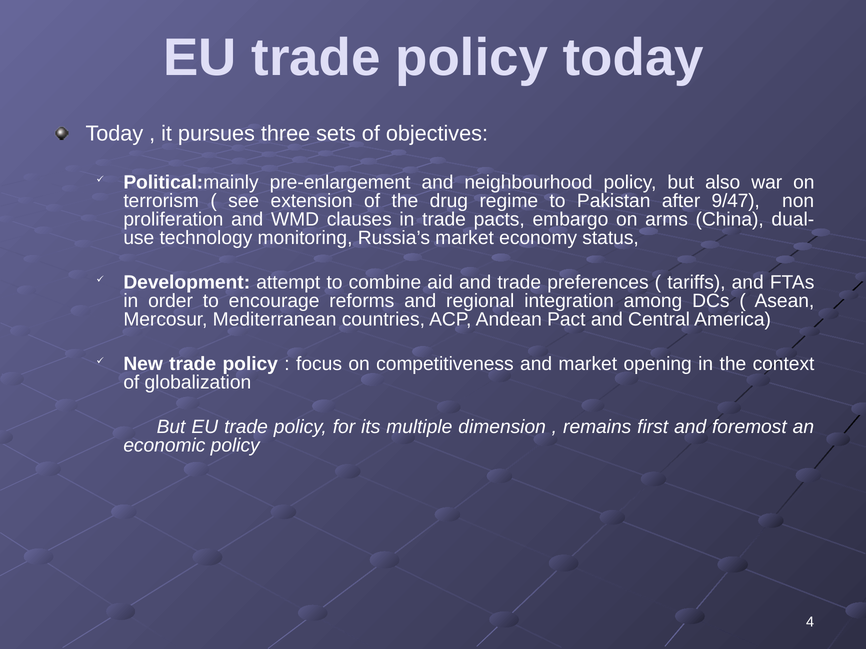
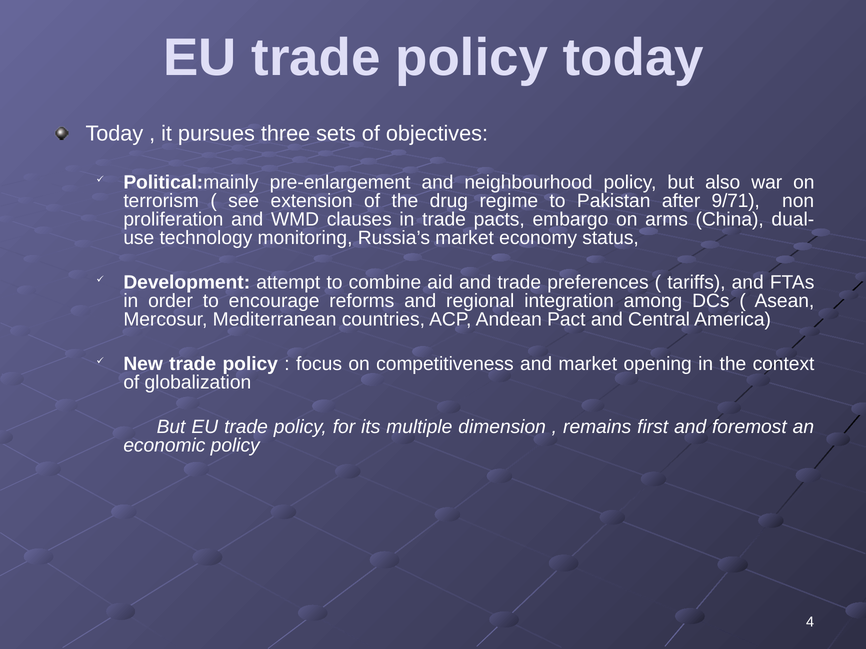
9/47: 9/47 -> 9/71 (736, 201)
